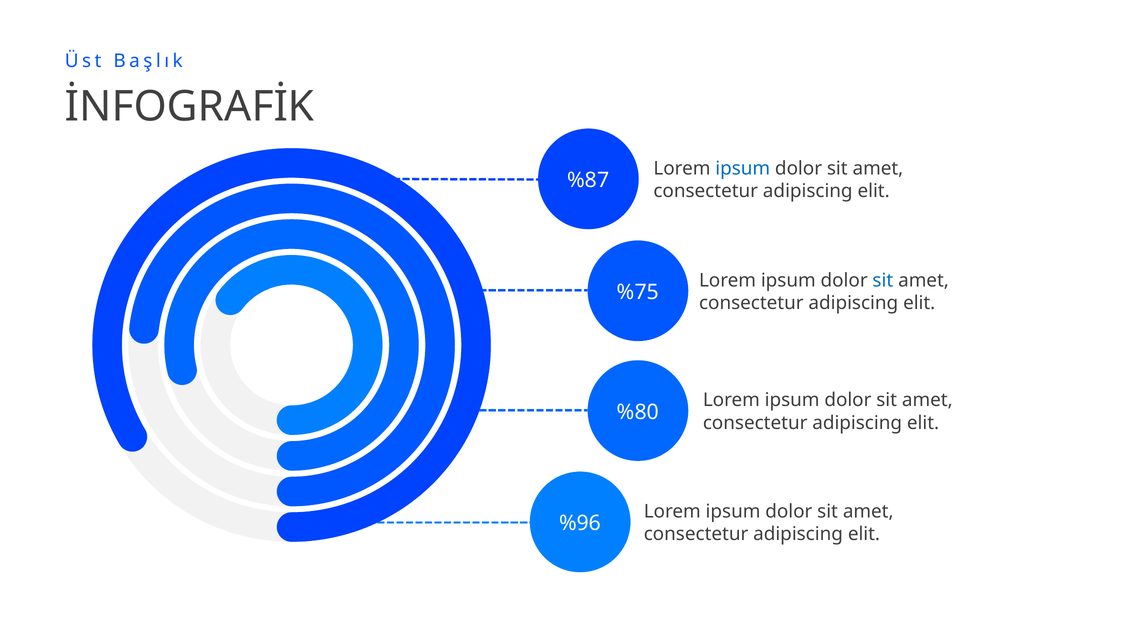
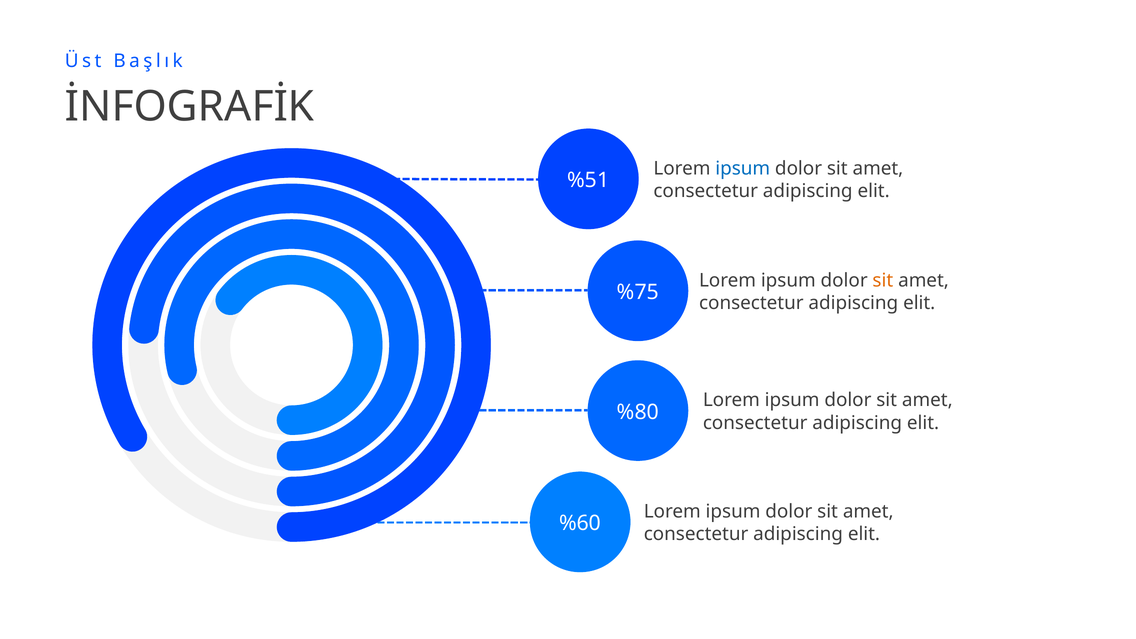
%87: %87 -> %51 (588, 180)
sit colour: blue -> orange (883, 280)
%96: %96 -> %60 (580, 523)
